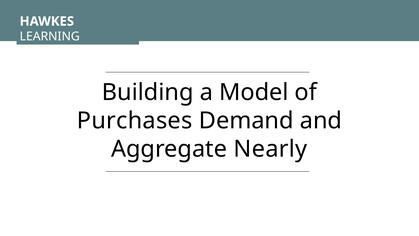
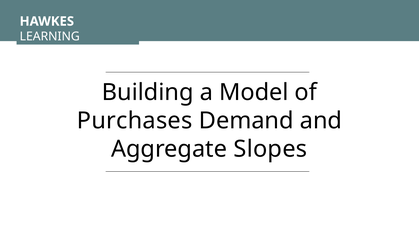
Nearly: Nearly -> Slopes (270, 149)
